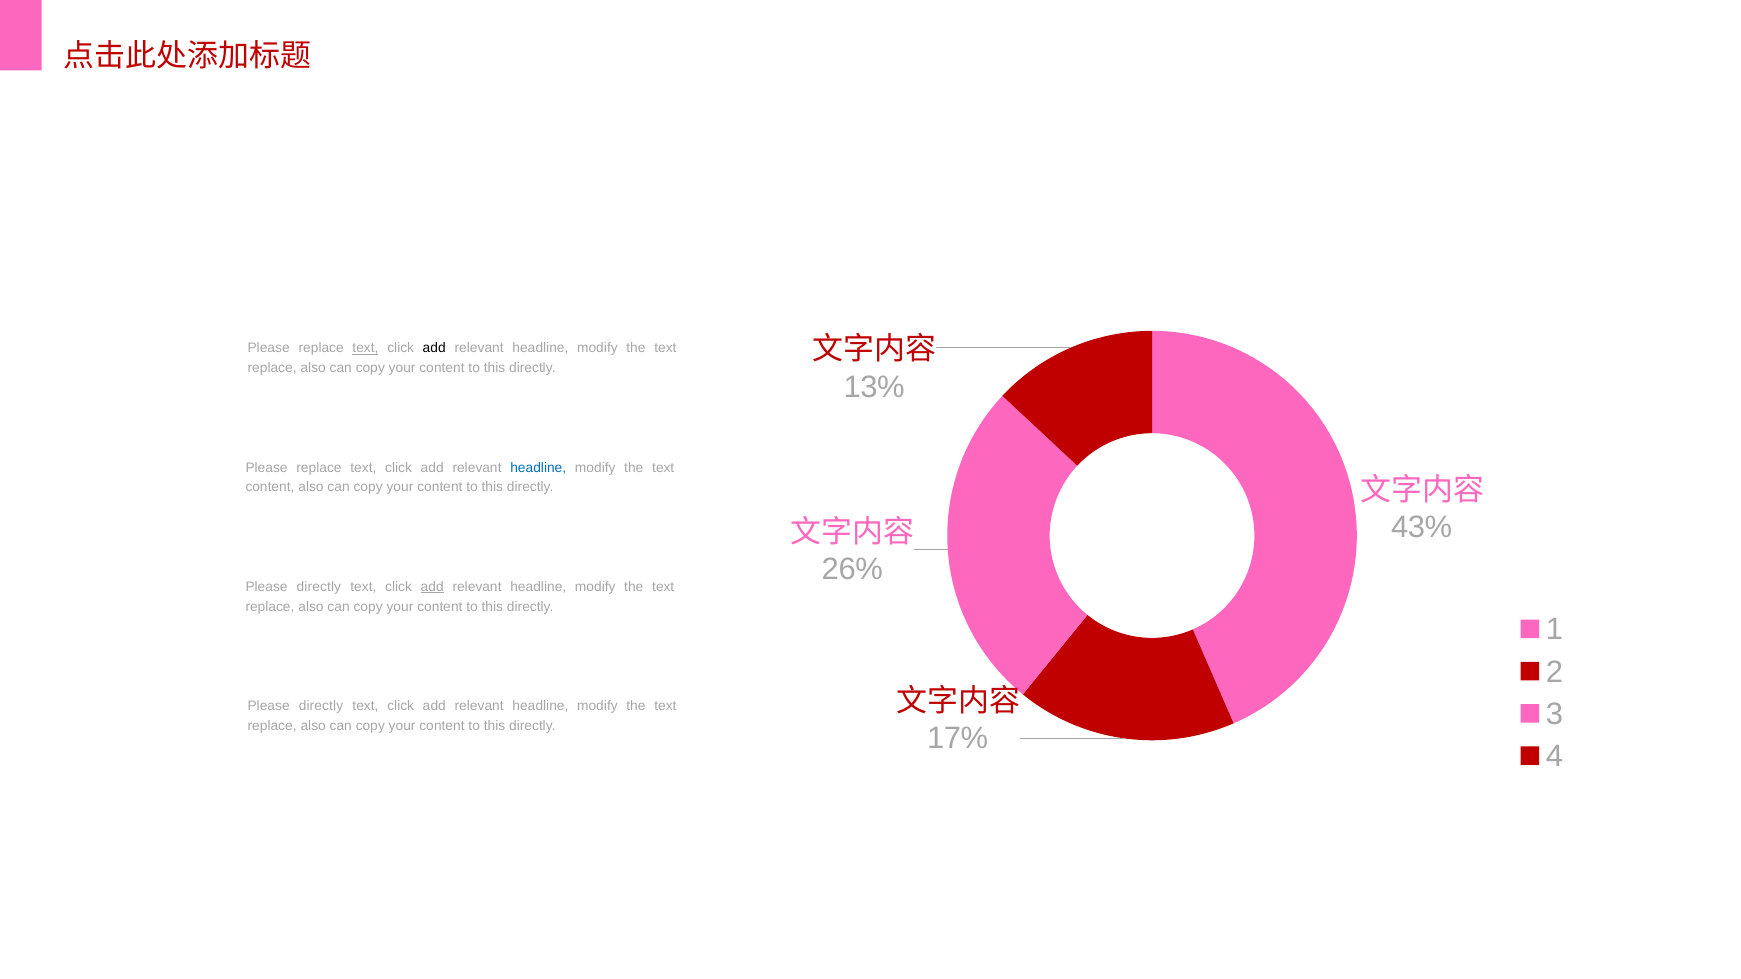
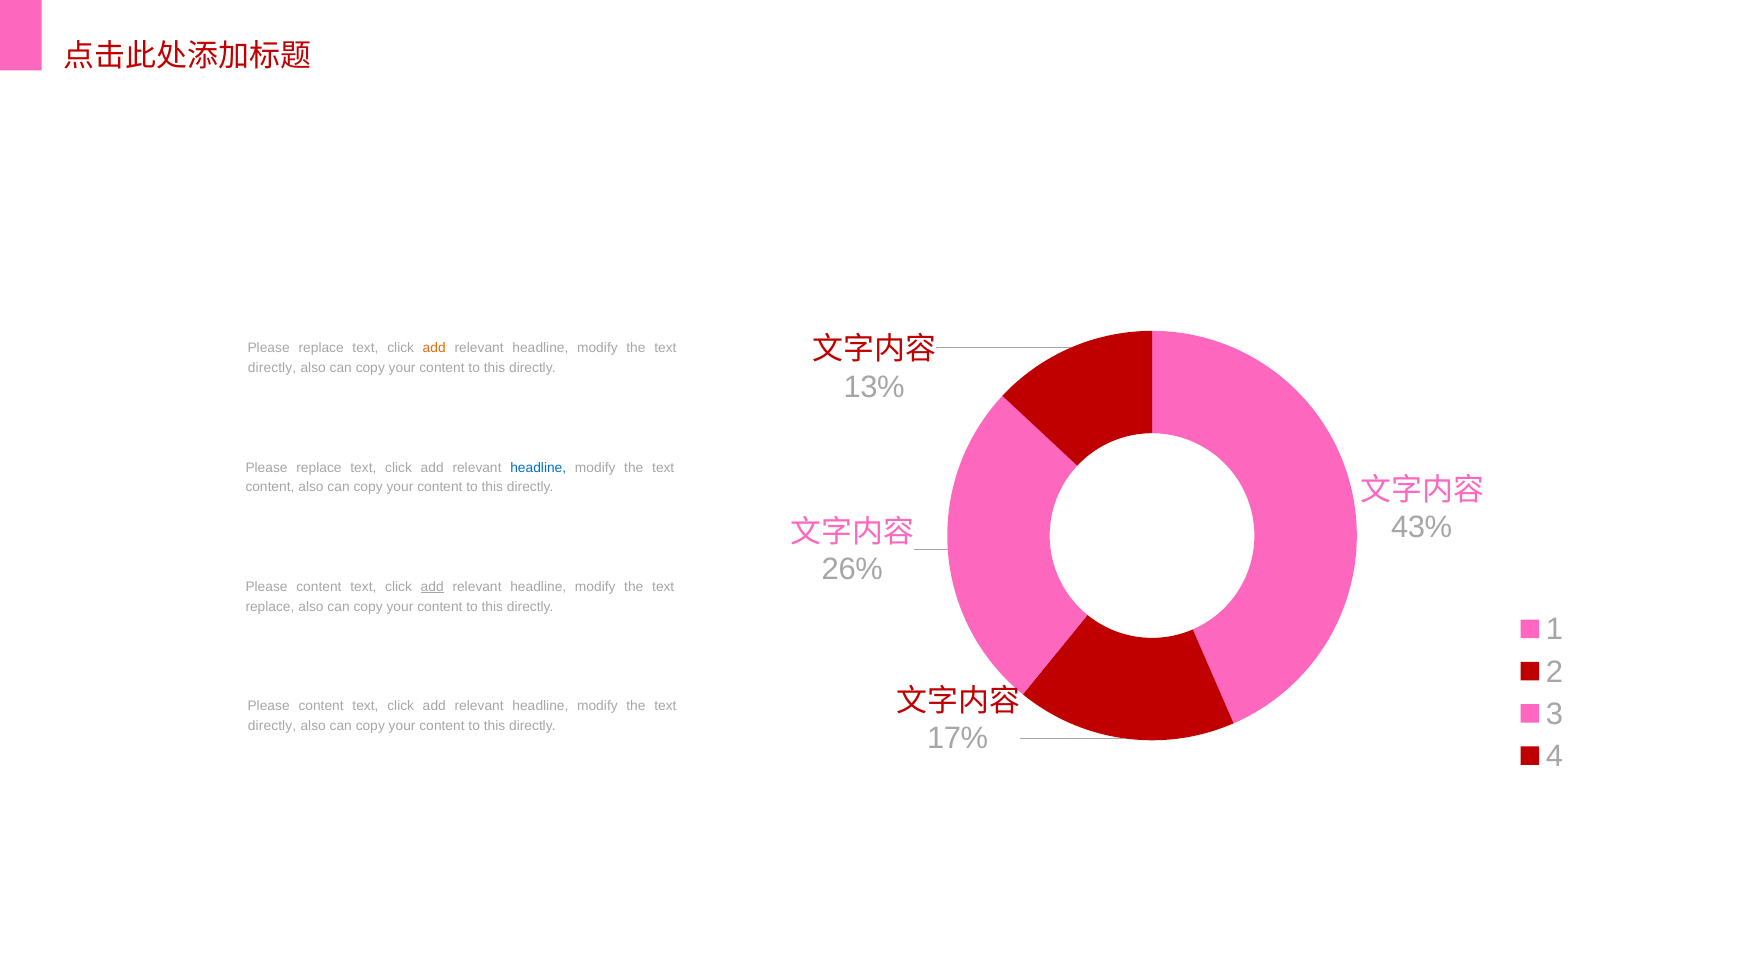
text underline: present -> none (365, 348)
add colour: black -> orange (434, 348)
replace: replace -> directly (272, 368)
directly: directly -> content (319, 587)
directly: directly -> content (321, 706)
replace: replace -> directly (272, 726)
